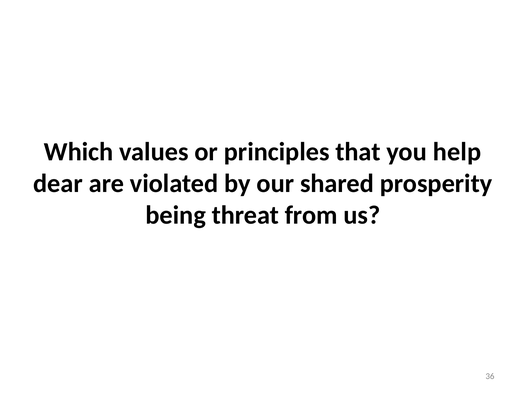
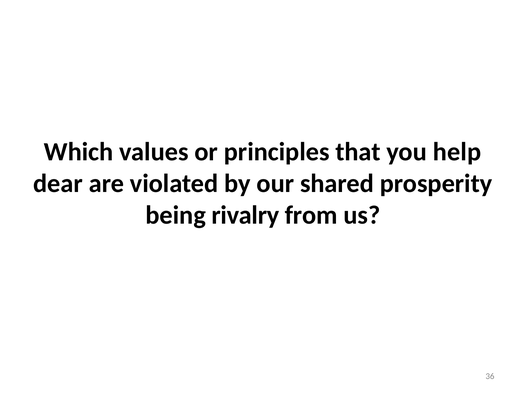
threat: threat -> rivalry (245, 215)
